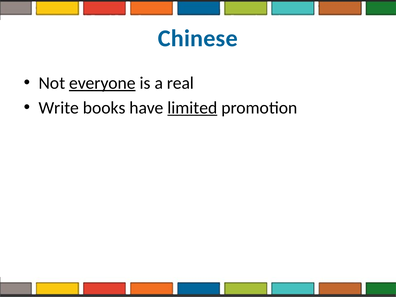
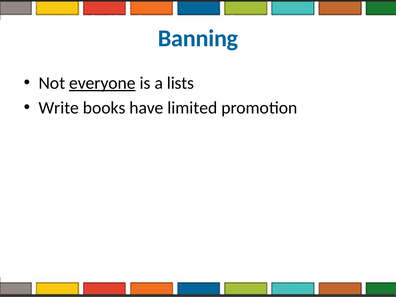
Chinese: Chinese -> Banning (198, 38)
real: real -> lists (180, 83)
limited underline: present -> none (192, 108)
